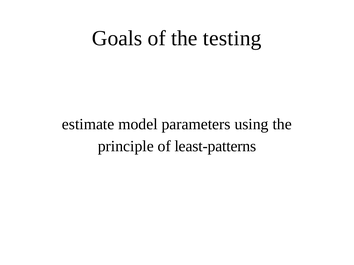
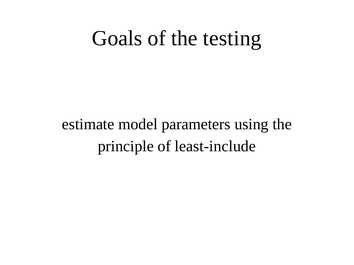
least-patterns: least-patterns -> least-include (215, 146)
